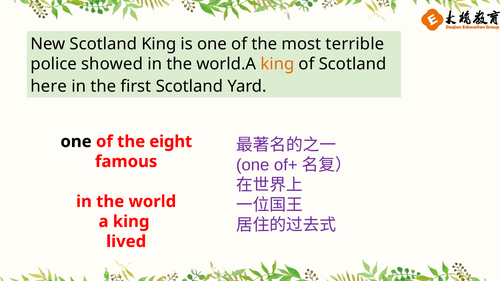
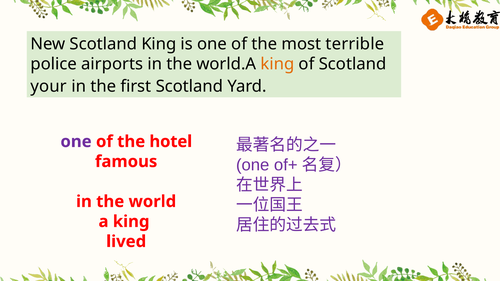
showed: showed -> airports (112, 64)
here: here -> your (49, 86)
one colour: black -> purple (76, 142)
eight: eight -> hotel (171, 142)
